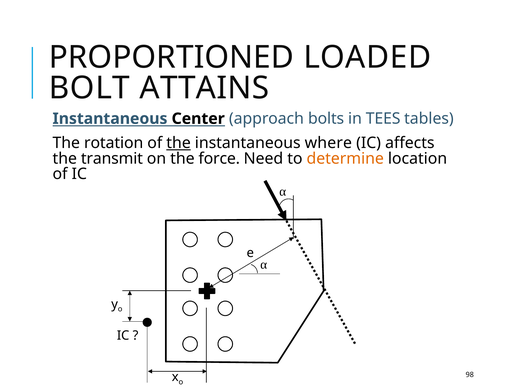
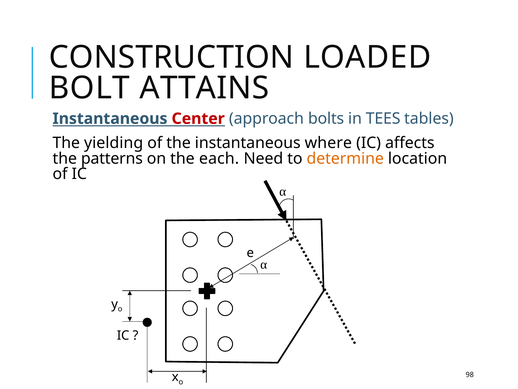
PROPORTIONED: PROPORTIONED -> CONSTRUCTION (171, 57)
Center colour: black -> red (198, 119)
rotation: rotation -> yielding (114, 143)
the underline: present -> none (179, 143)
transmit: transmit -> patterns (112, 158)
force: force -> each (219, 158)
